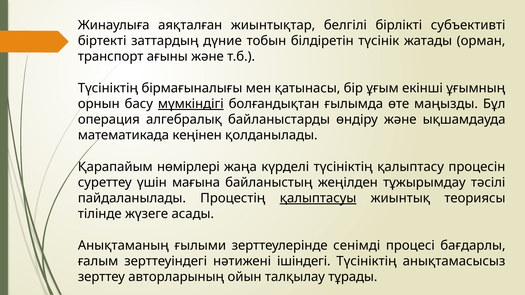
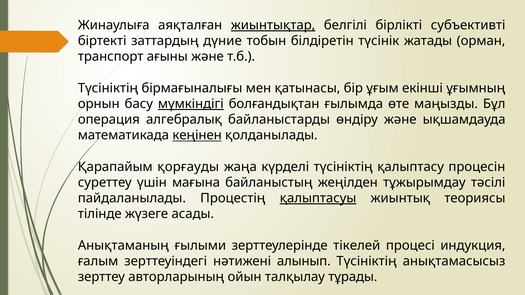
жиынтықтар underline: none -> present (273, 25)
кеңінен underline: none -> present (197, 135)
нөмірлері: нөмірлері -> қорғауды (188, 167)
сенімді: сенімді -> тікелей (357, 246)
бағдарлы: бағдарлы -> индукция (473, 246)
ішіндегі: ішіндегі -> алынып (304, 261)
